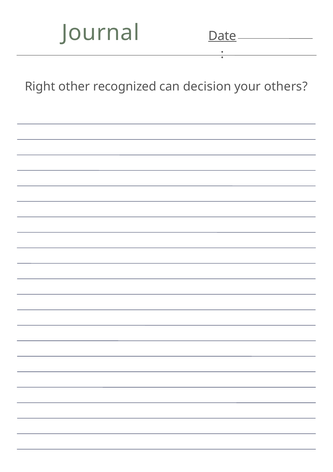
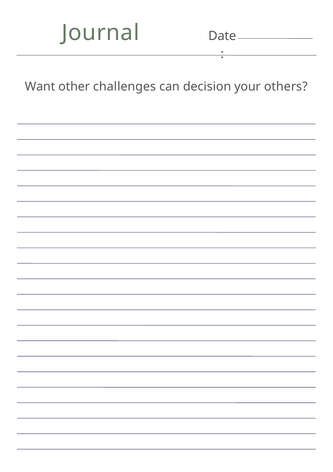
Date underline: present -> none (222, 36)
Right: Right -> Want (40, 86)
recognized: recognized -> challenges (125, 86)
